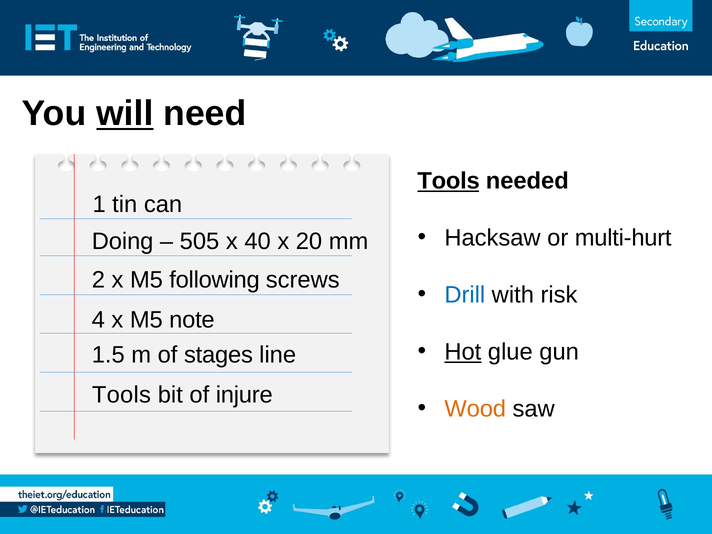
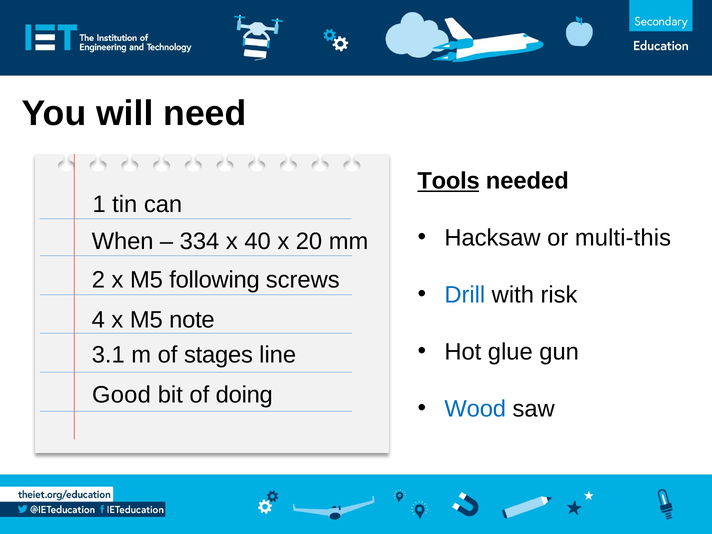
will underline: present -> none (125, 114)
multi-hurt: multi-hurt -> multi-this (623, 238)
Doing: Doing -> When (123, 241)
505: 505 -> 334 (200, 241)
Hot underline: present -> none (463, 352)
1.5: 1.5 -> 3.1 (108, 355)
Tools: Tools -> Good (121, 395)
injure: injure -> doing (244, 395)
Wood colour: orange -> blue (475, 409)
